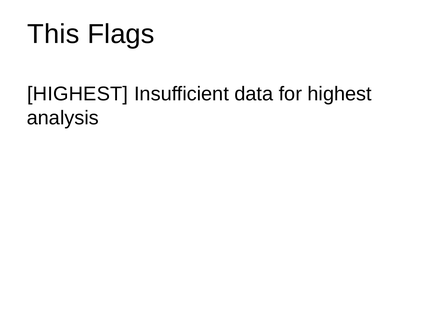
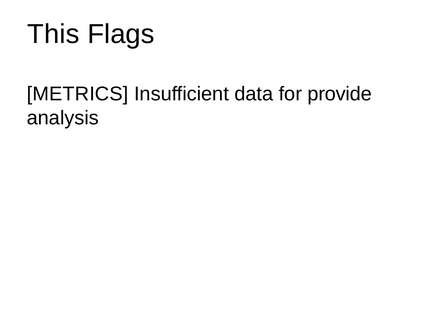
HIGHEST: HIGHEST -> METRICS (78, 94)
for highest: highest -> provide (340, 94)
